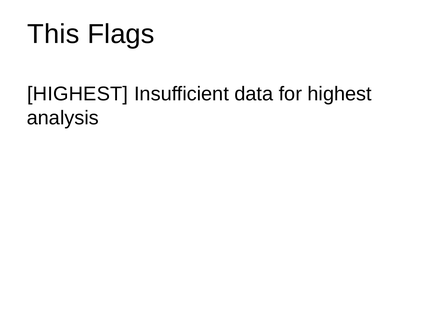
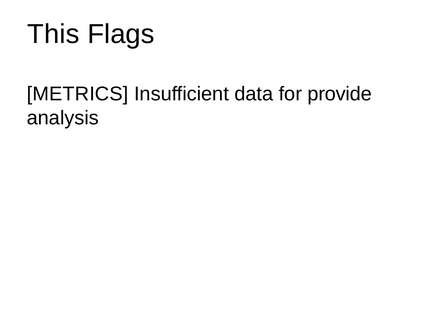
HIGHEST: HIGHEST -> METRICS (78, 94)
for highest: highest -> provide (340, 94)
